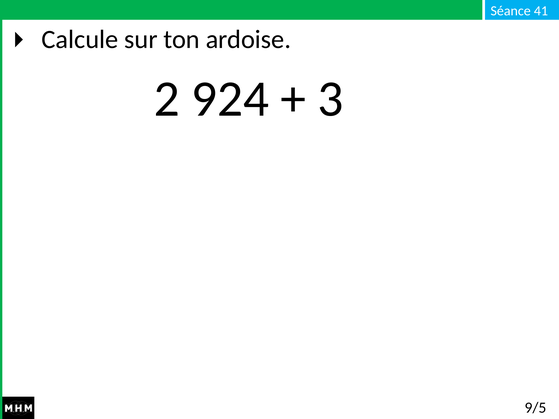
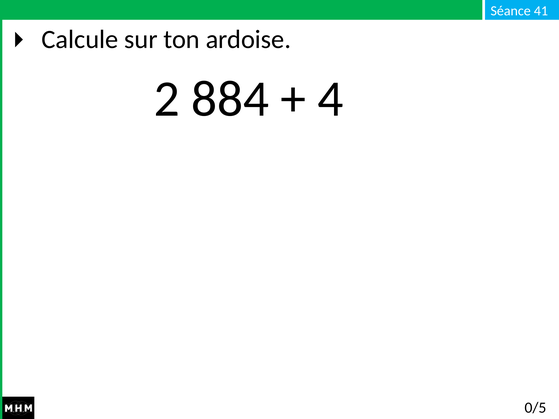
924: 924 -> 884 (230, 99)
3: 3 -> 4 (331, 99)
9/5: 9/5 -> 0/5 (535, 408)
